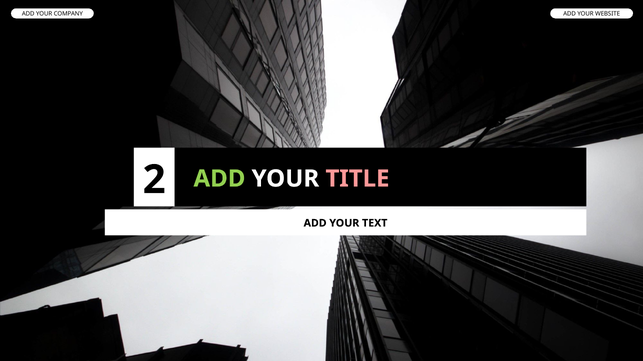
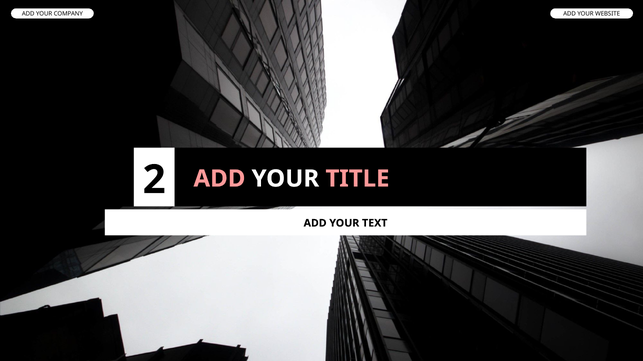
ADD colour: light green -> pink (219, 179)
